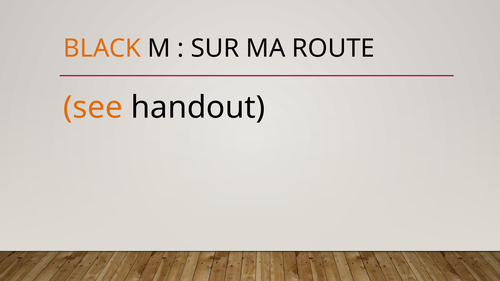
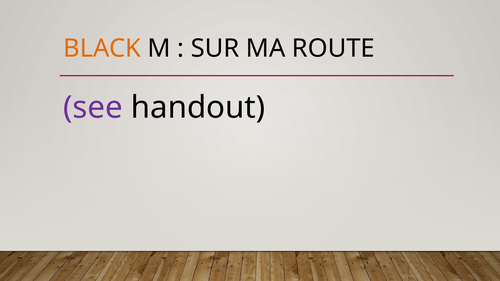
see colour: orange -> purple (93, 108)
